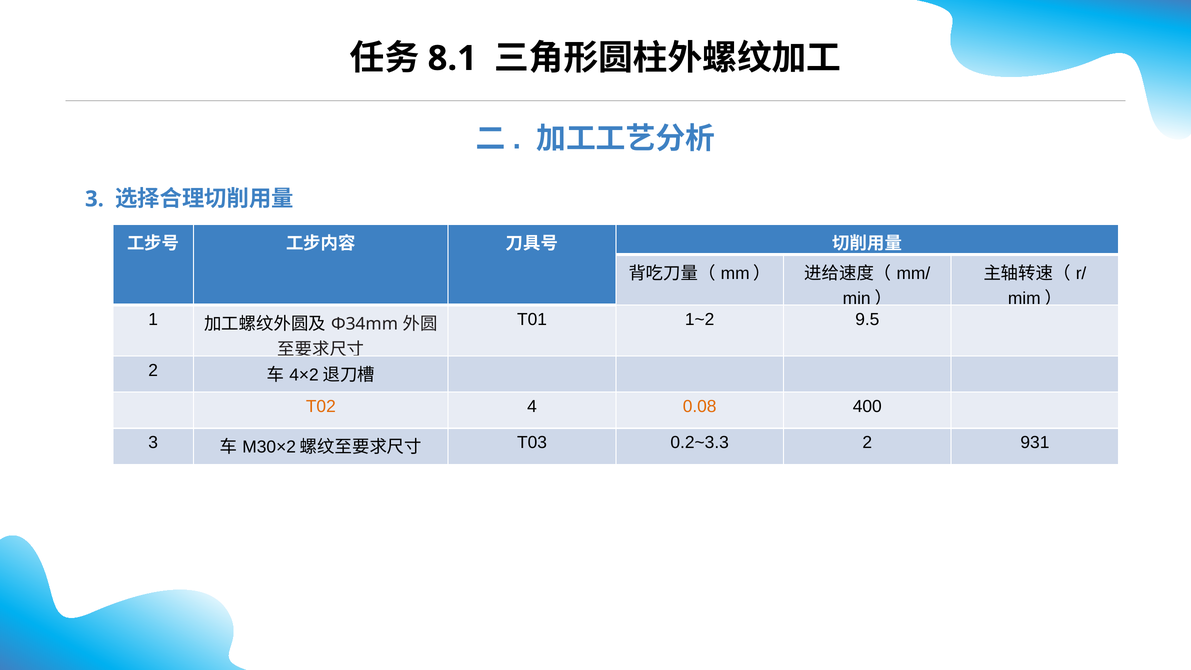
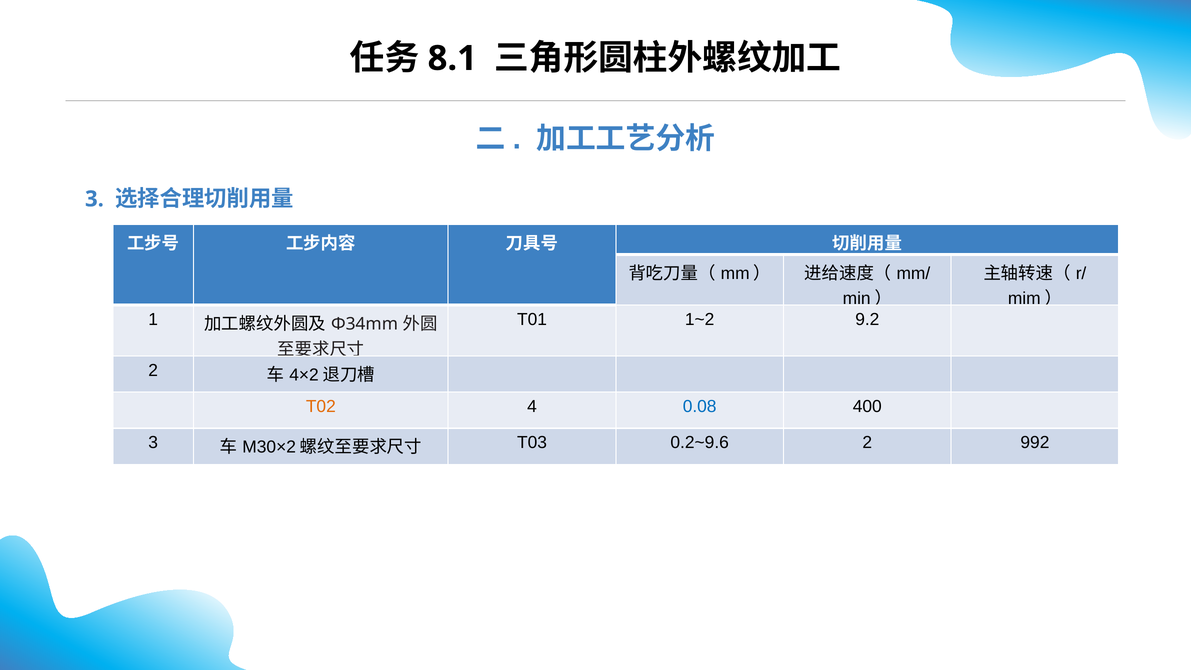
9.5: 9.5 -> 9.2 (867, 320)
0.08 colour: orange -> blue (700, 406)
0.2~3.3: 0.2~3.3 -> 0.2~9.6 (700, 443)
931: 931 -> 992 (1035, 443)
